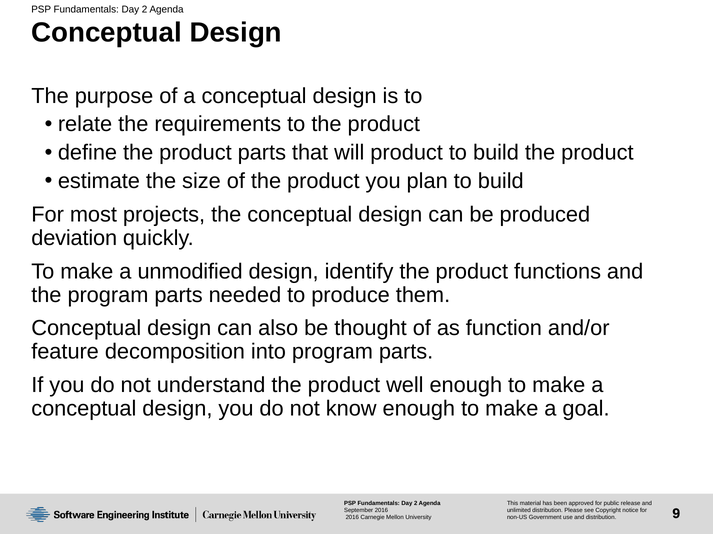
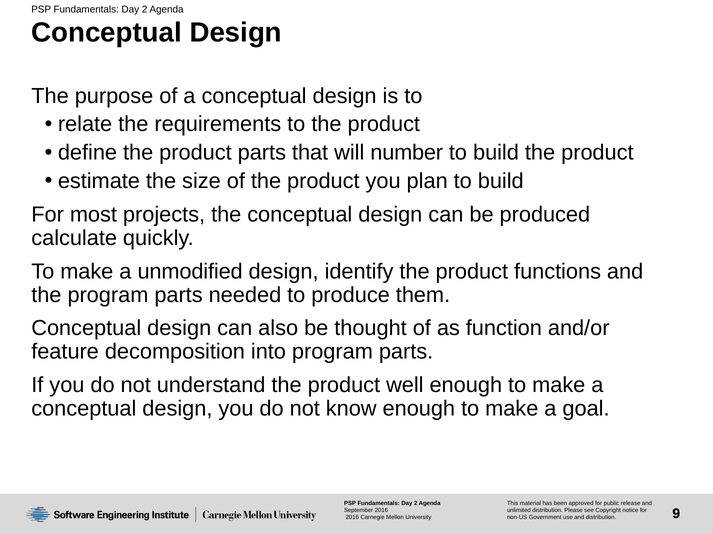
will product: product -> number (407, 153)
deviation: deviation -> calculate (74, 238)
